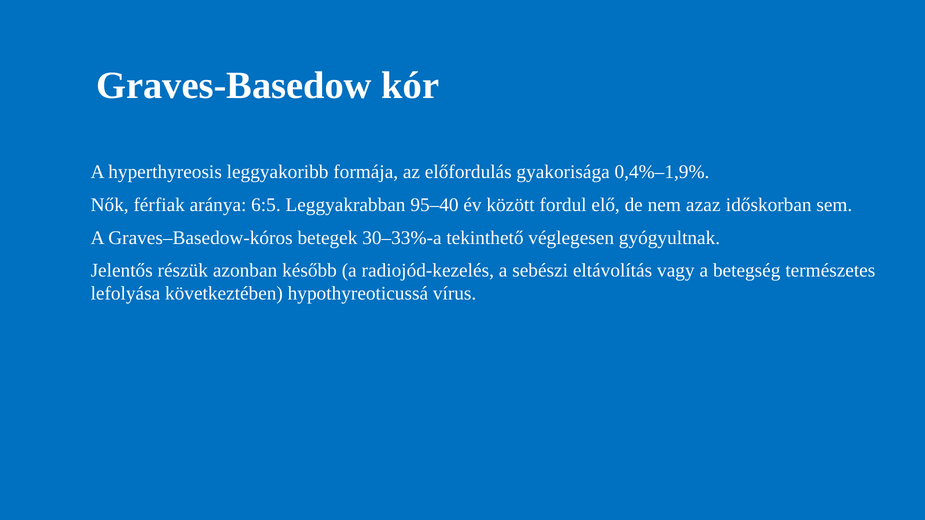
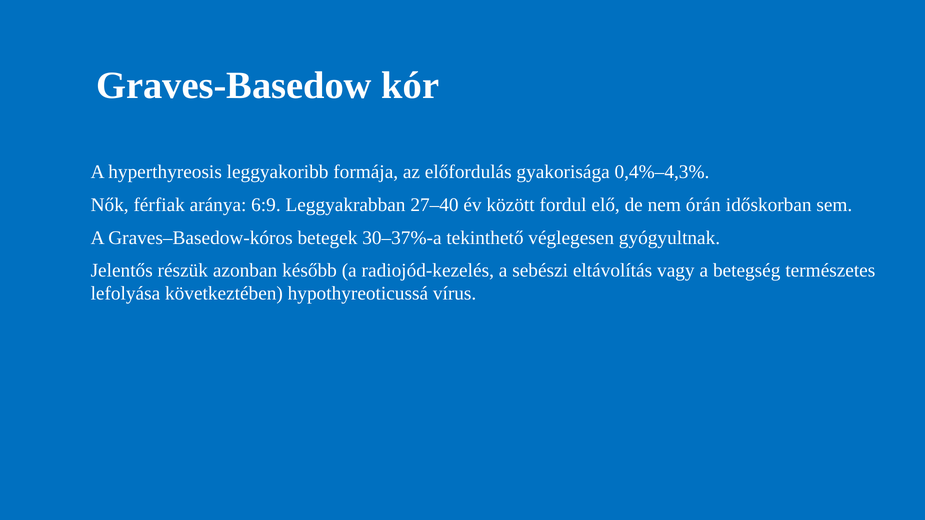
0,4%–1,9%: 0,4%–1,9% -> 0,4%–4,3% (662, 172)
6:5: 6:5 -> 6:9 (266, 205)
95–40: 95–40 -> 27–40 (435, 205)
azaz: azaz -> órán (703, 205)
30–33%-a: 30–33%-a -> 30–37%-a (402, 238)
